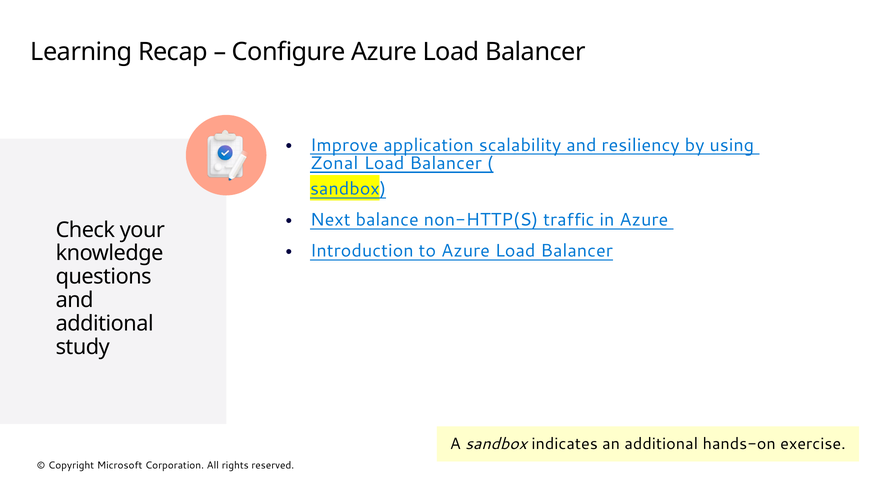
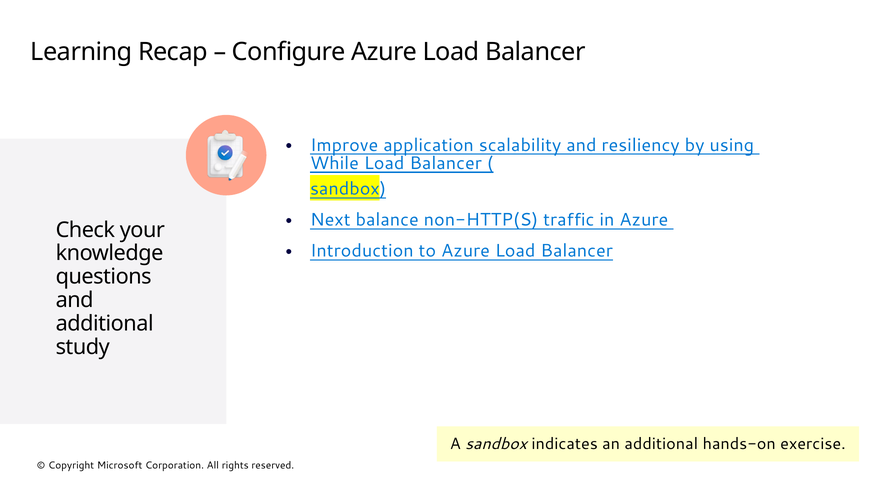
Zonal: Zonal -> While (334, 163)
